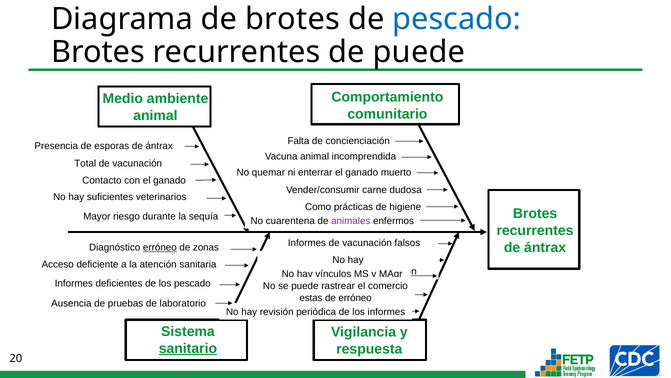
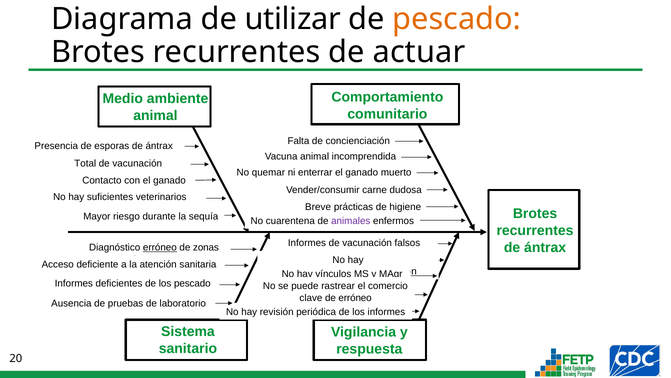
de brotes: brotes -> utilizar (293, 19)
pescado colour: blue -> orange (457, 19)
de puede: puede -> actuar (419, 52)
Como: Como -> Breve (318, 207)
estas: estas -> clave (311, 297)
sanitario underline: present -> none (188, 348)
